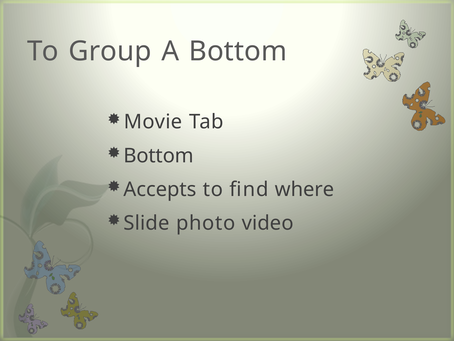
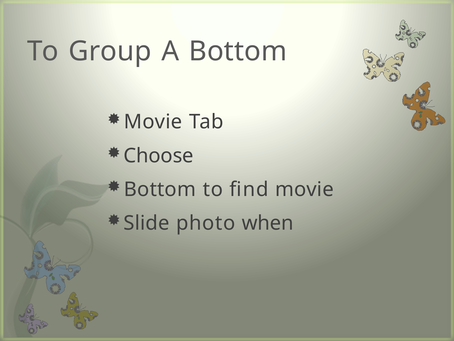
Bottom: Bottom -> Choose (159, 155)
Accepts: Accepts -> Bottom (160, 189)
find where: where -> movie (304, 189)
video: video -> when (268, 223)
